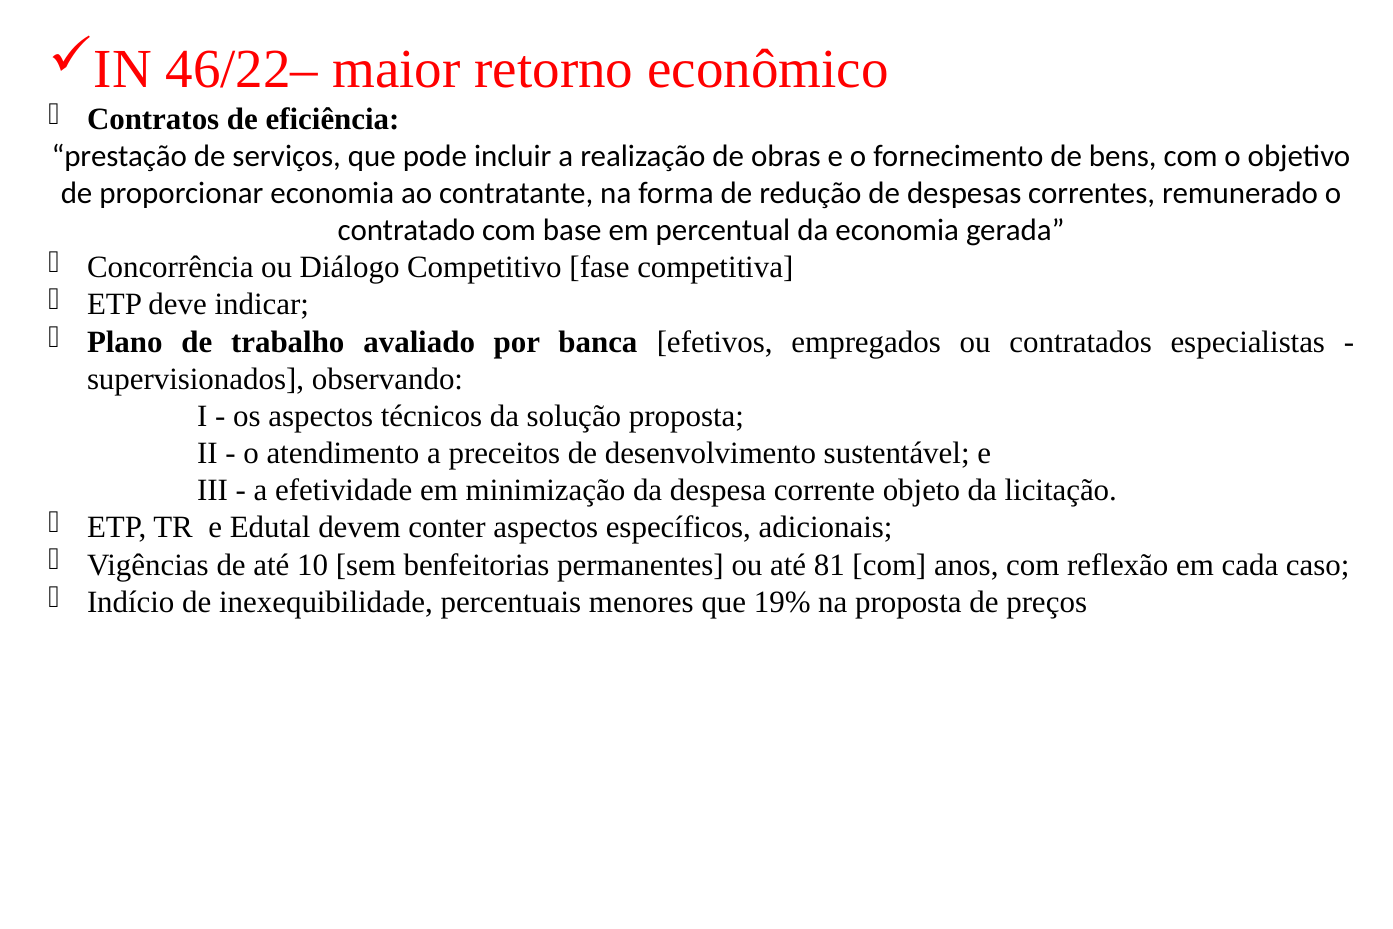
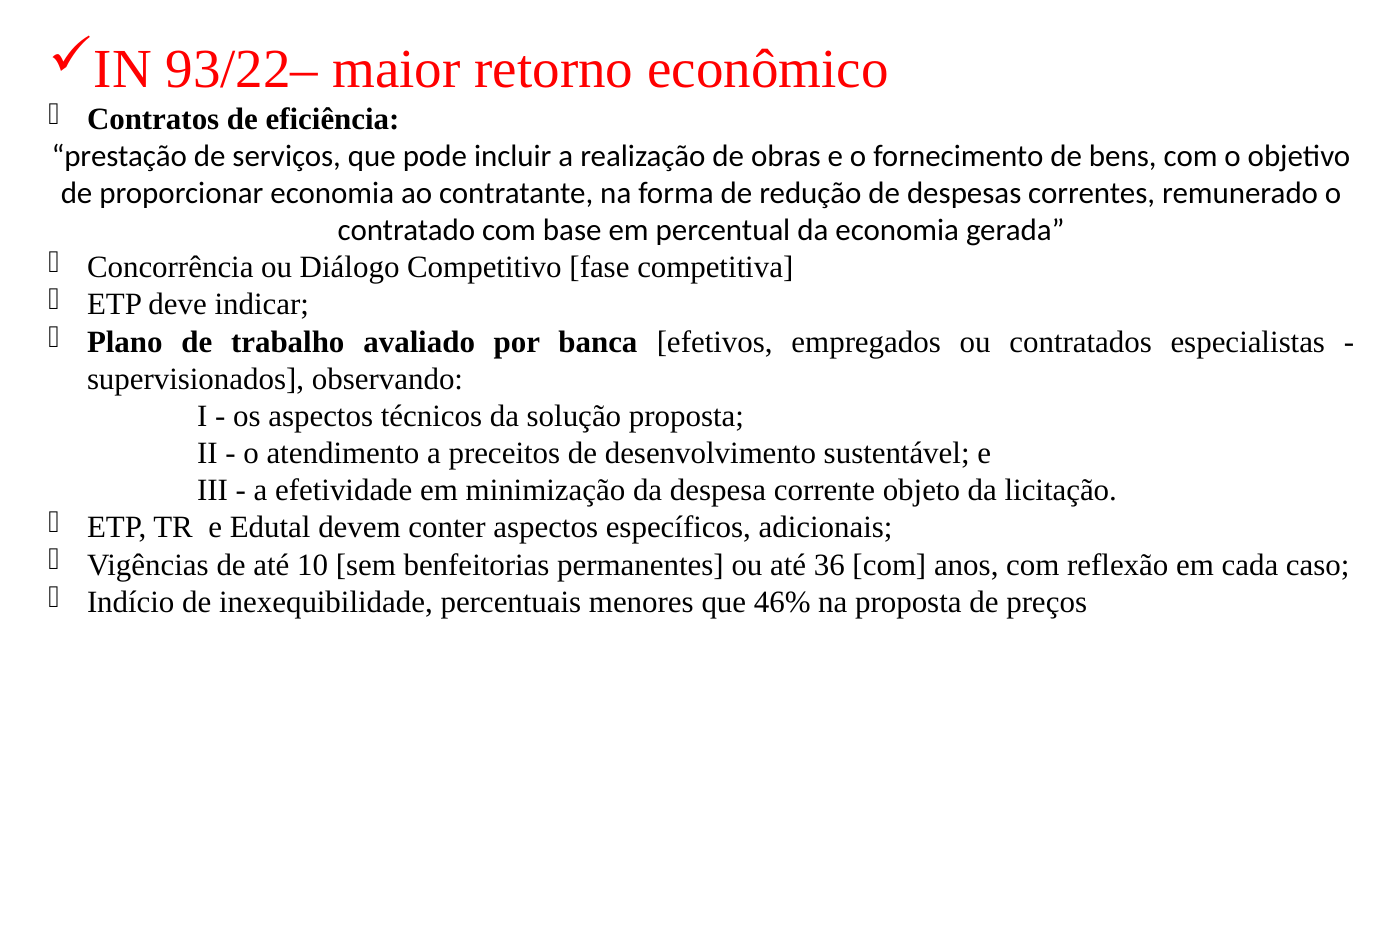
46/22–: 46/22– -> 93/22– (242, 69)
81: 81 -> 36 (829, 565)
19%: 19% -> 46% (782, 602)
